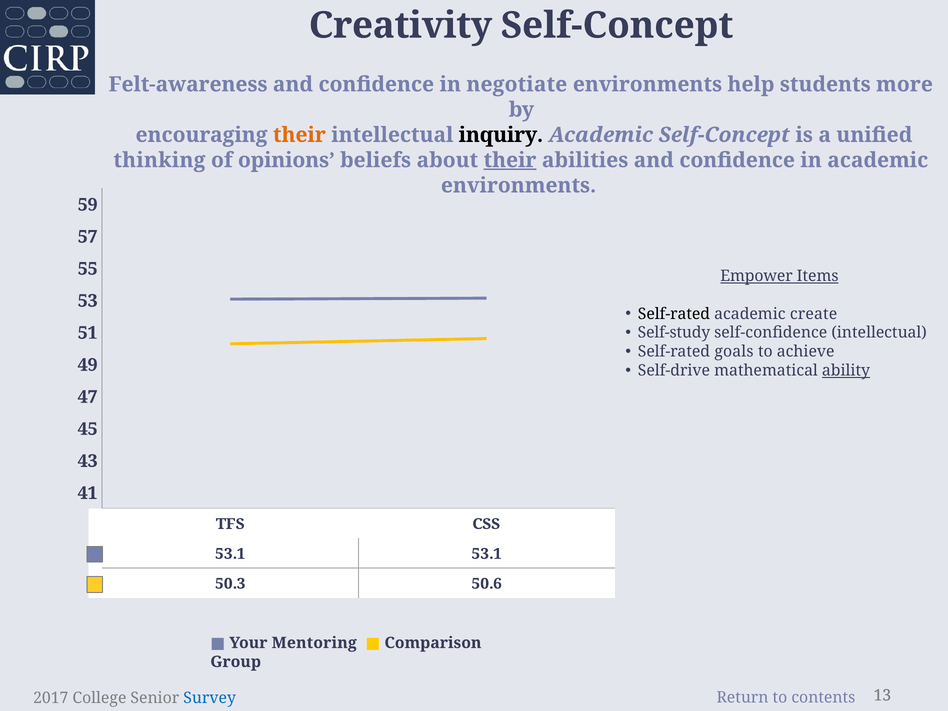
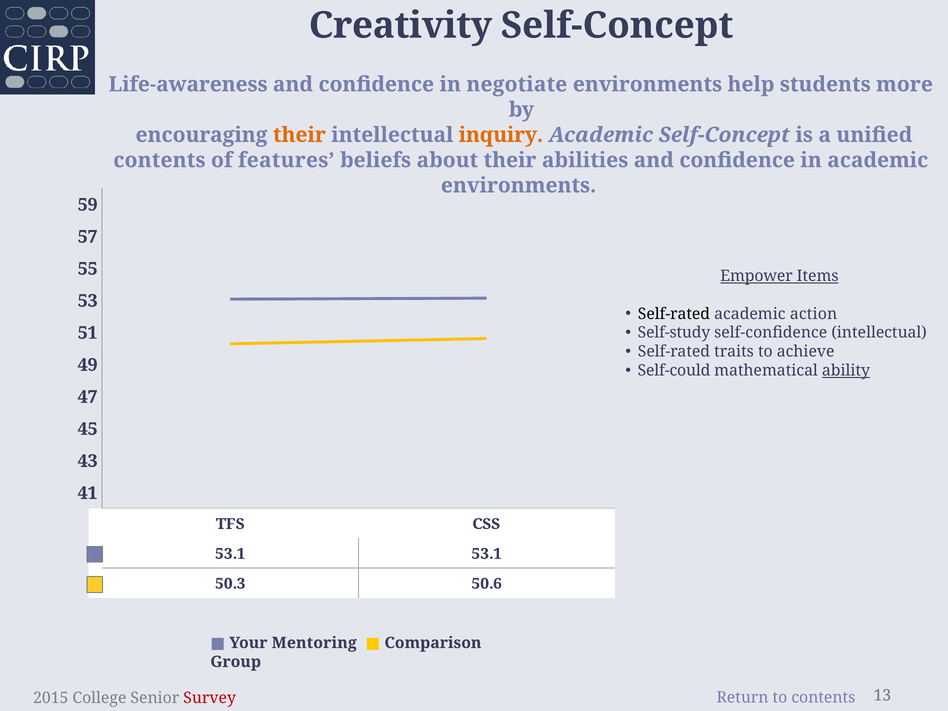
Felt-awareness: Felt-awareness -> Life-awareness (188, 84)
inquiry colour: black -> orange (501, 135)
thinking: thinking -> contents (159, 160)
opinions: opinions -> features (286, 160)
their underline: present -> none (510, 160)
create: create -> action (814, 314)
goals: goals -> traits (734, 352)
Self-drive: Self-drive -> Self-could (674, 371)
2017: 2017 -> 2015 (51, 698)
Survey colour: blue -> red (210, 698)
